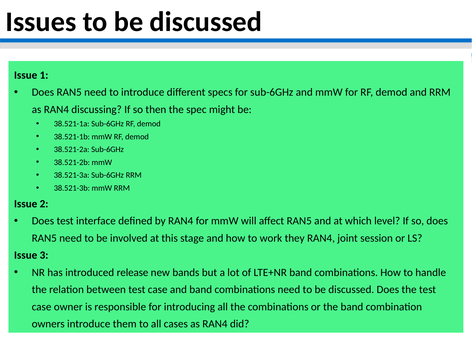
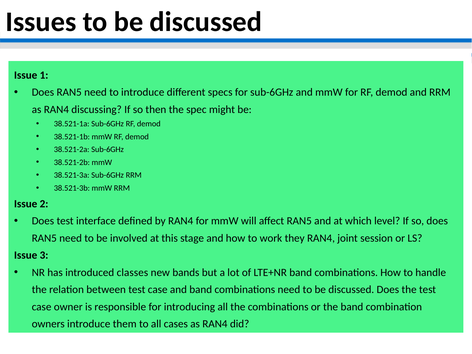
release: release -> classes (132, 273)
